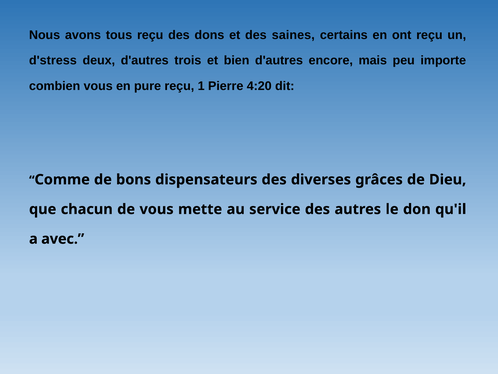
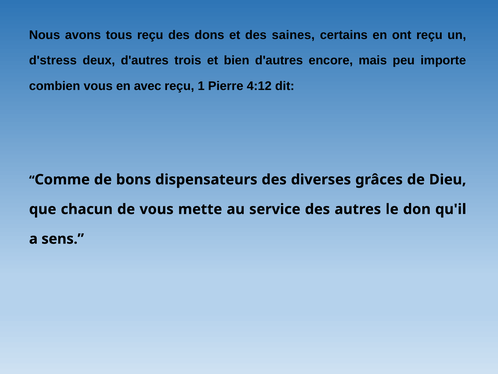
pure: pure -> avec (148, 86)
4:20: 4:20 -> 4:12 (259, 86)
avec: avec -> sens (63, 239)
